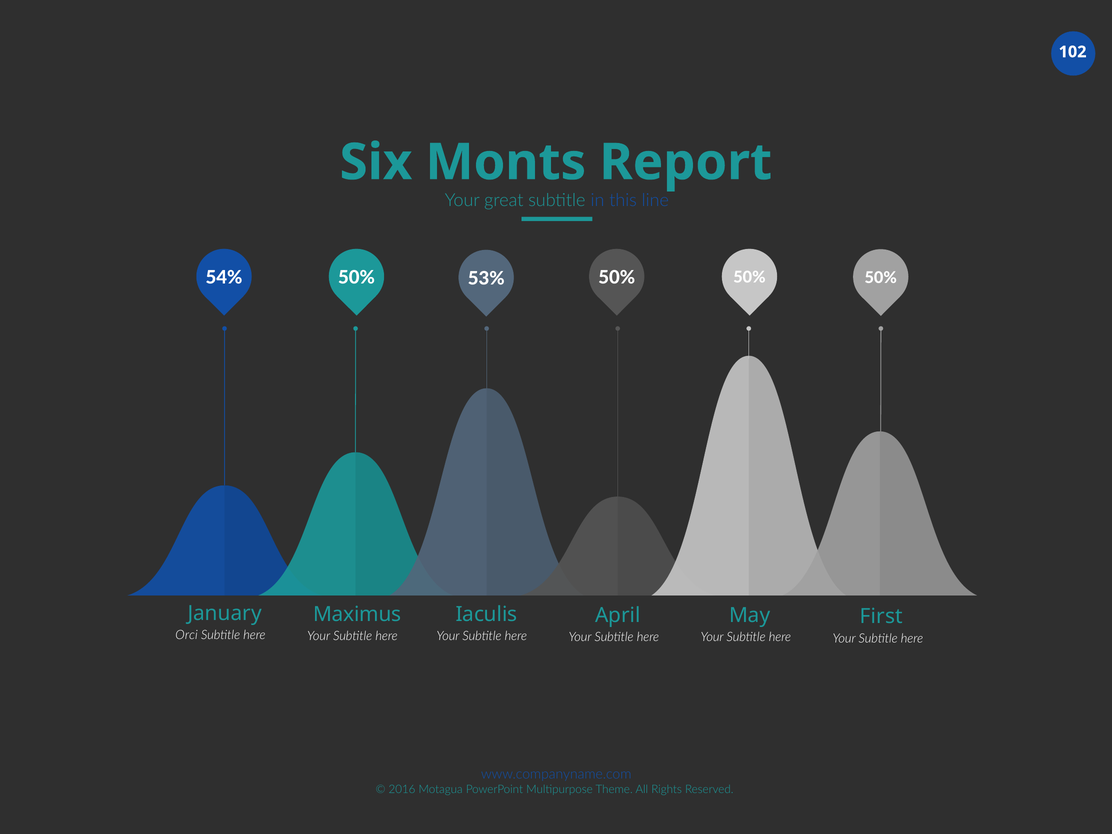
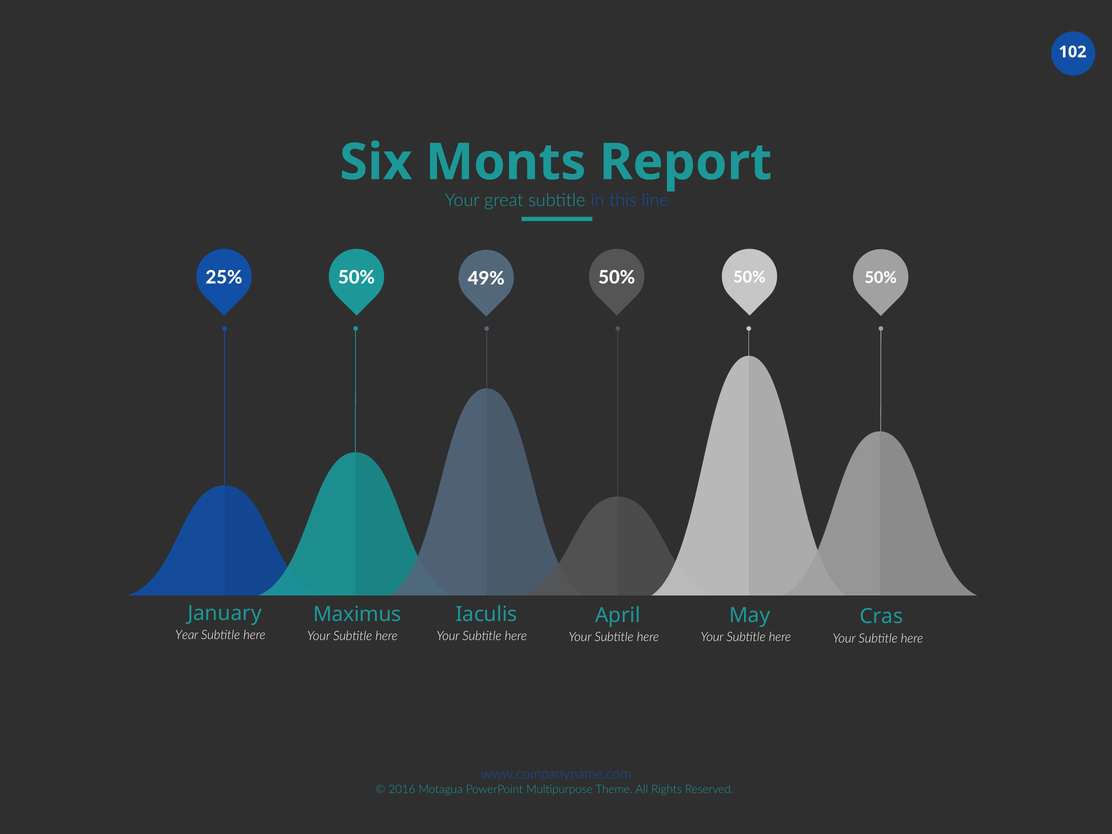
54%: 54% -> 25% (224, 278)
53%: 53% -> 49% (486, 279)
First: First -> Cras (881, 616)
Orci: Orci -> Year (187, 635)
